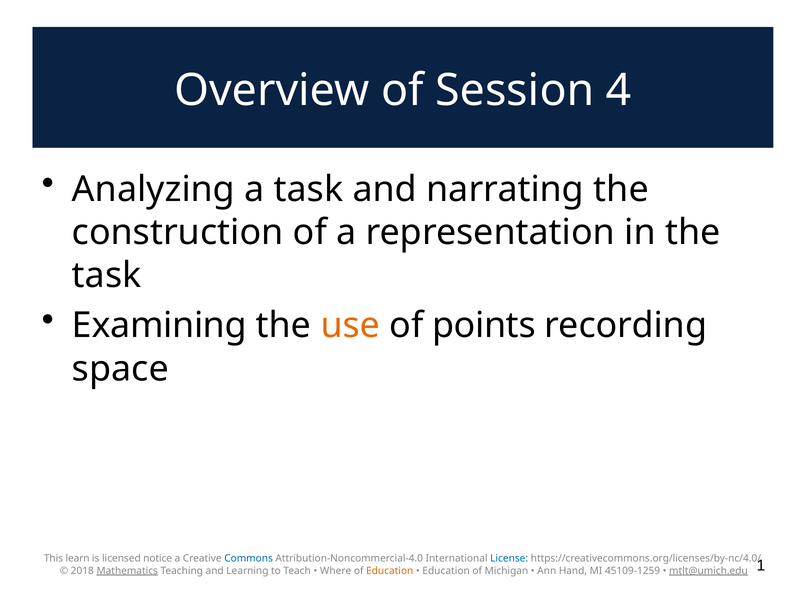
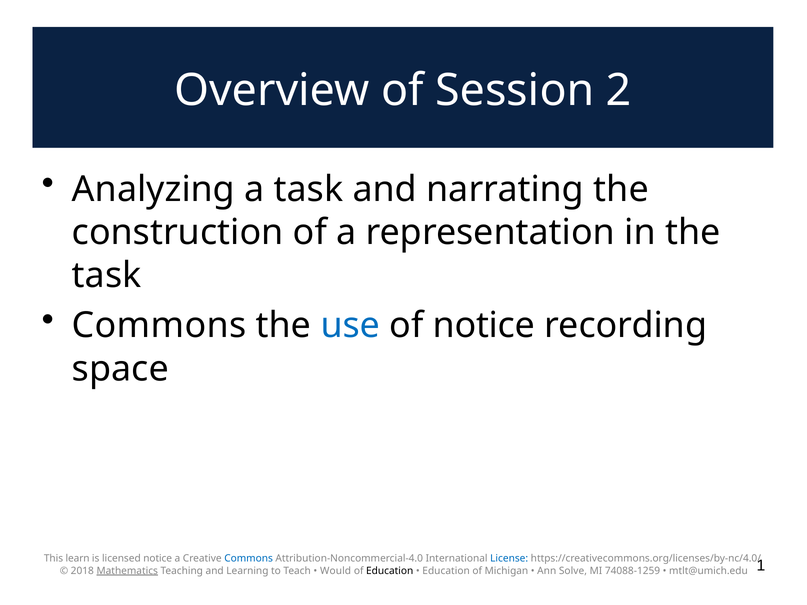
4: 4 -> 2 (619, 91)
Examining: Examining -> Commons (159, 326)
use colour: orange -> blue (350, 326)
of points: points -> notice (484, 326)
Where: Where -> Would (336, 571)
Education colour: orange -> black (390, 571)
Hand: Hand -> Solve (573, 571)
45109-1259: 45109-1259 -> 74088-1259 (633, 571)
mtlt@umich.edu underline: present -> none (708, 571)
